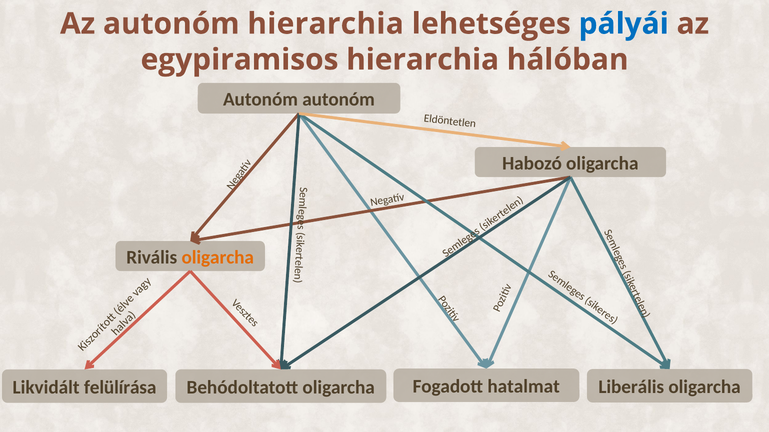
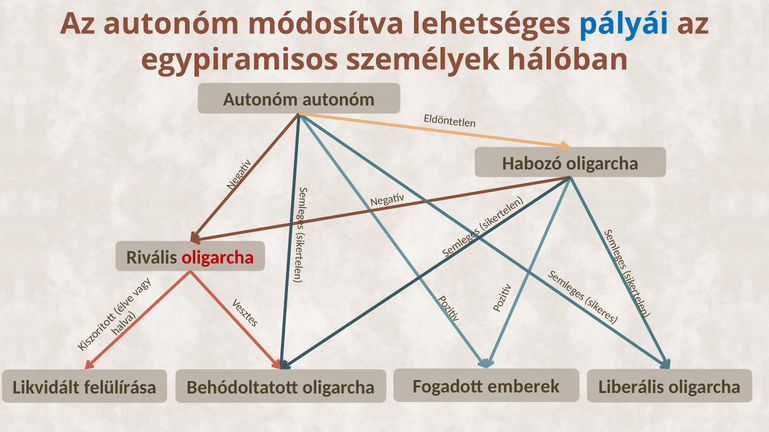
autonóm hierarchia: hierarchia -> módosítva (326, 24)
egypiramisos hierarchia: hierarchia -> személyek (423, 60)
oligarcha colour: orange -> red (218, 258)
hatalmat: hatalmat -> emberek (524, 387)
